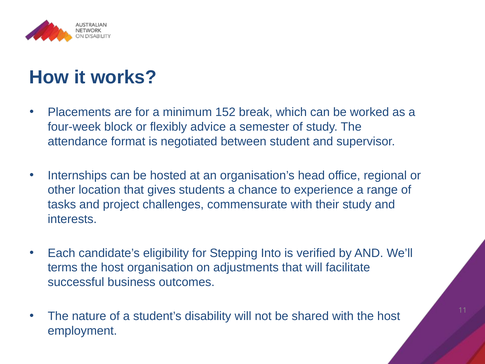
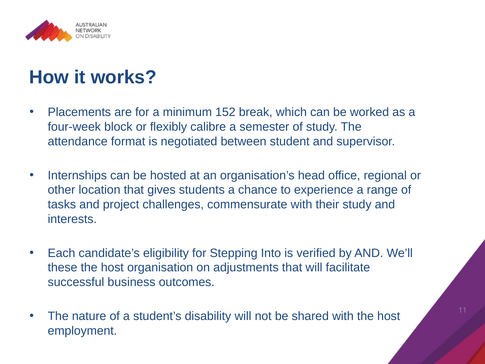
advice: advice -> calibre (208, 127)
terms: terms -> these (63, 267)
